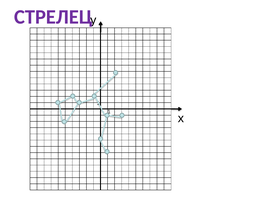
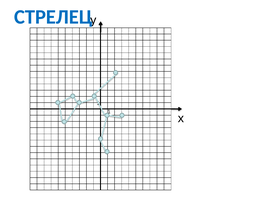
СТРЕЛЕЦ colour: purple -> blue (53, 17)
